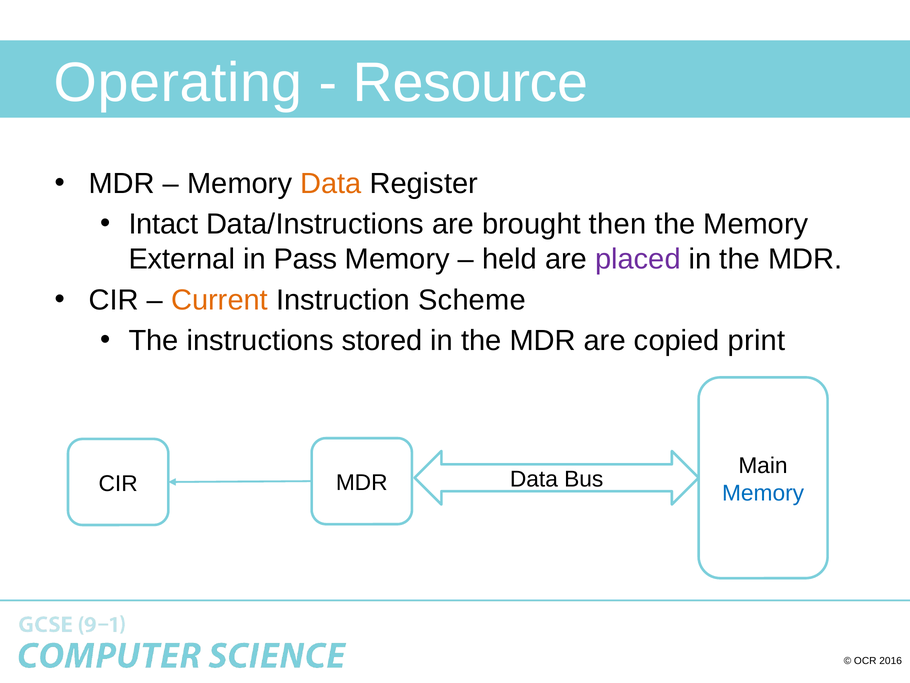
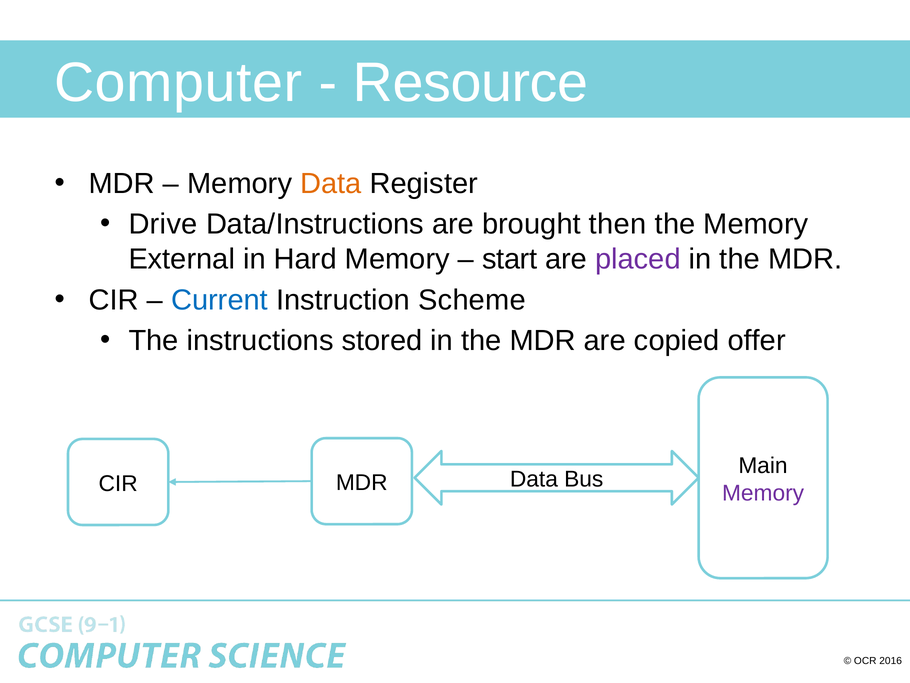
Operating: Operating -> Computer (178, 83)
Intact: Intact -> Drive (163, 224)
Pass: Pass -> Hard (305, 259)
held: held -> start (510, 259)
Current colour: orange -> blue (220, 300)
print: print -> offer (757, 341)
Memory colour: blue -> purple (763, 493)
